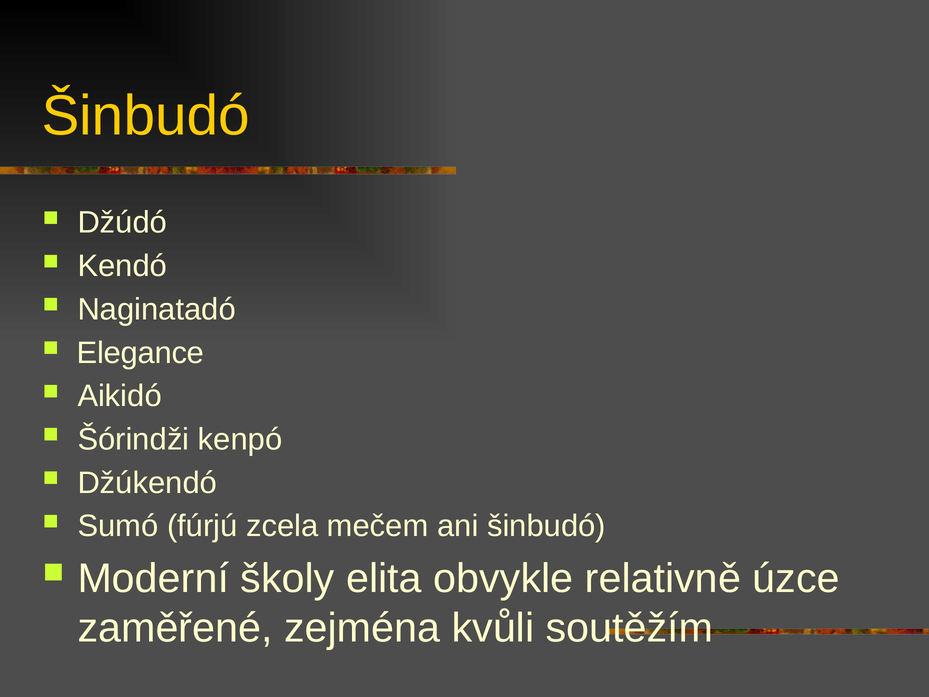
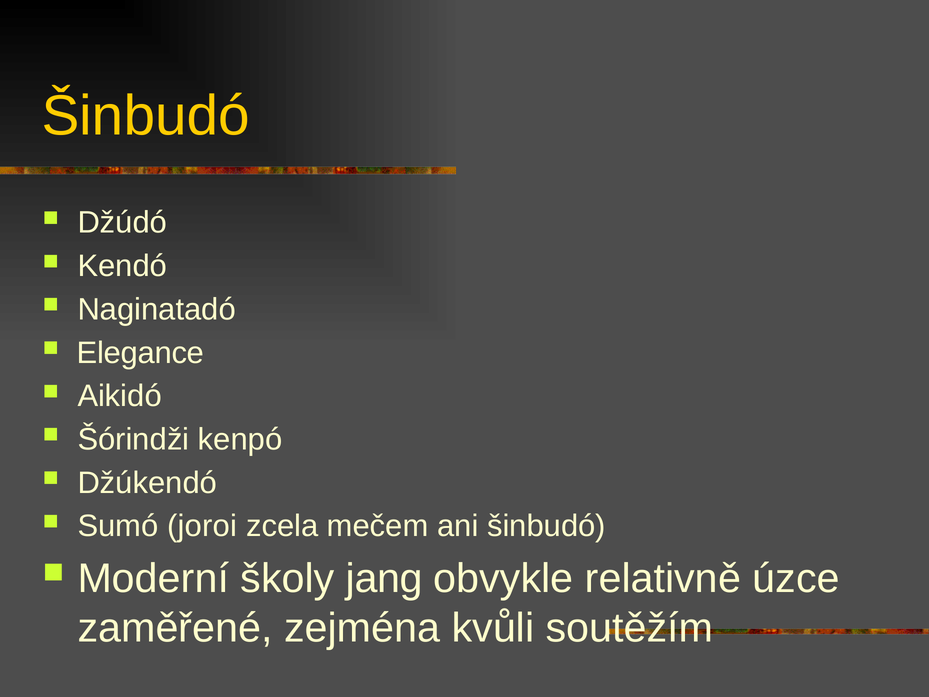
fúrjú: fúrjú -> joroi (202, 526)
elita: elita -> jang (384, 578)
